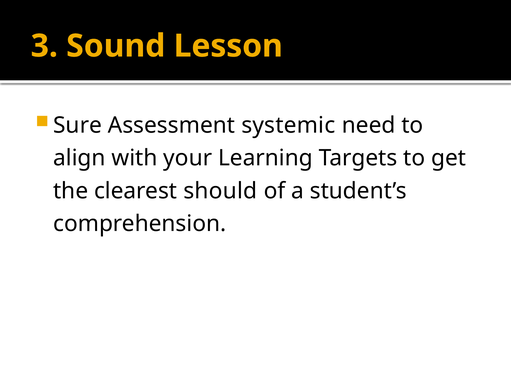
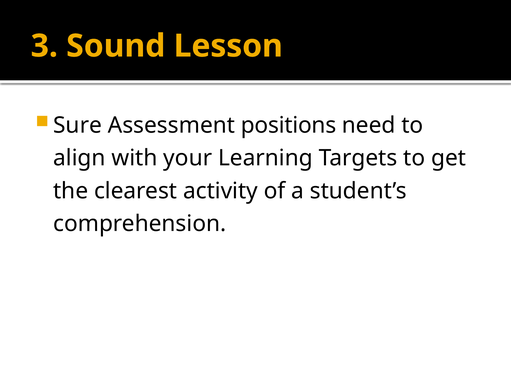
systemic: systemic -> positions (289, 125)
should: should -> activity (220, 190)
